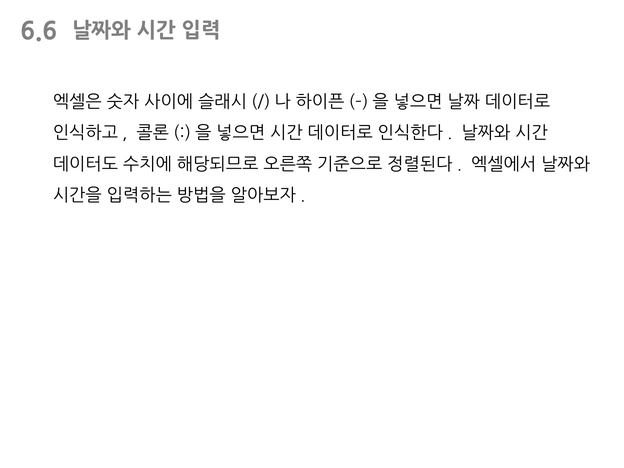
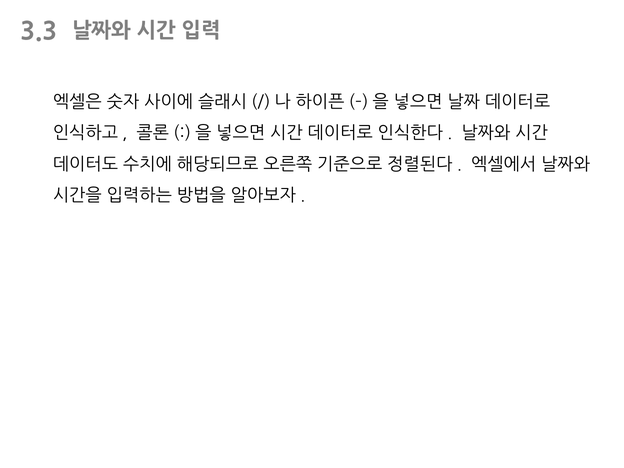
6.6: 6.6 -> 3.3 (39, 32)
